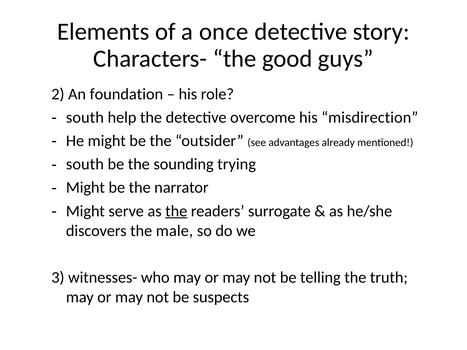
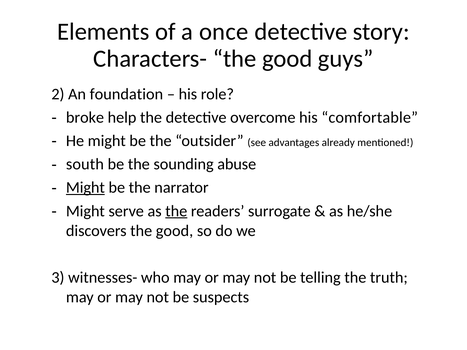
south: south -> broke (85, 118)
misdirection: misdirection -> comfortable (370, 118)
trying: trying -> abuse (237, 164)
Might underline: none -> present (85, 188)
discovers the male: male -> good (175, 231)
